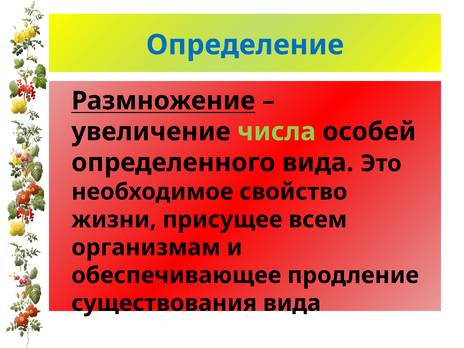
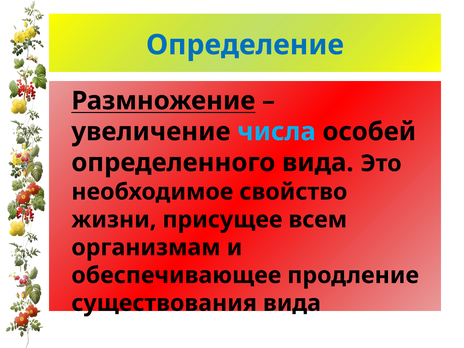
числа colour: light green -> light blue (277, 132)
